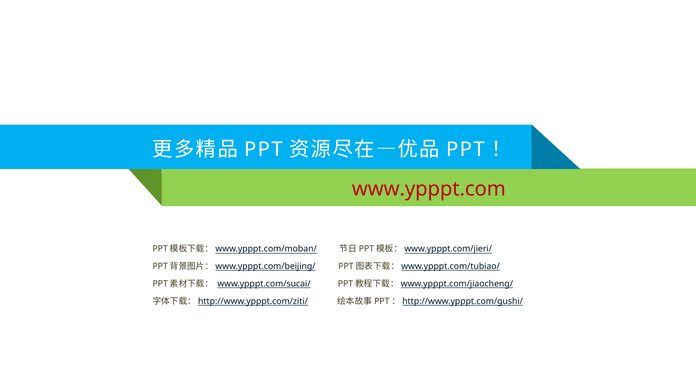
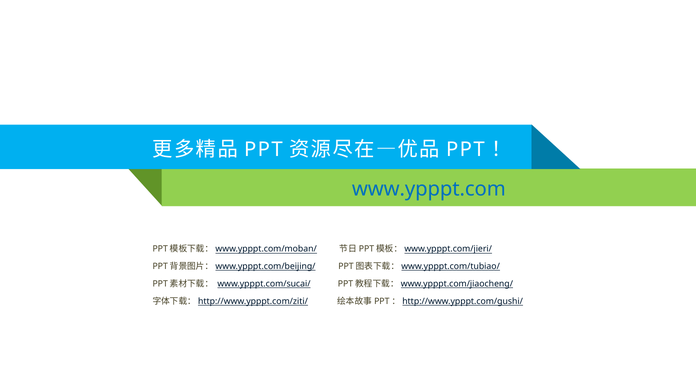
www.ypppt.com colour: red -> blue (429, 189)
